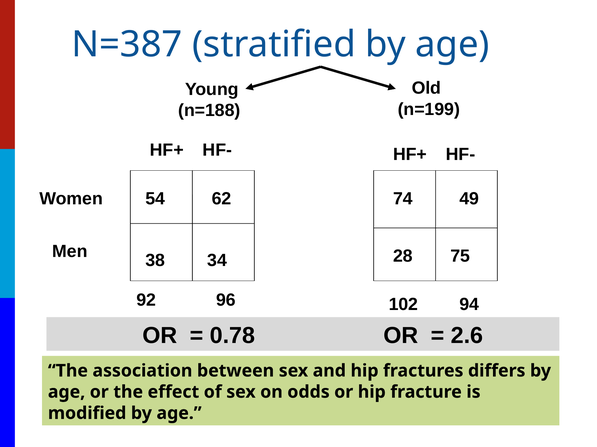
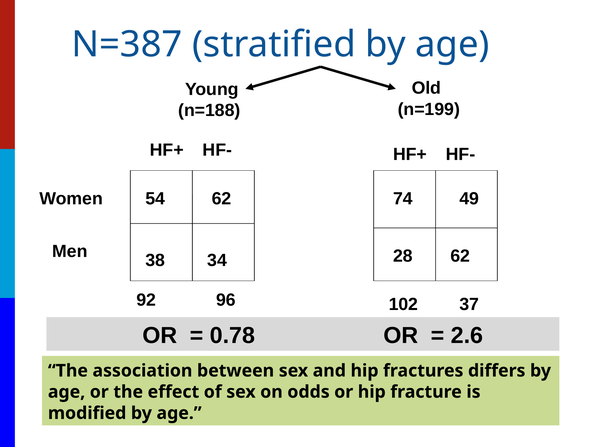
28 75: 75 -> 62 (460, 256)
94: 94 -> 37 (469, 305)
